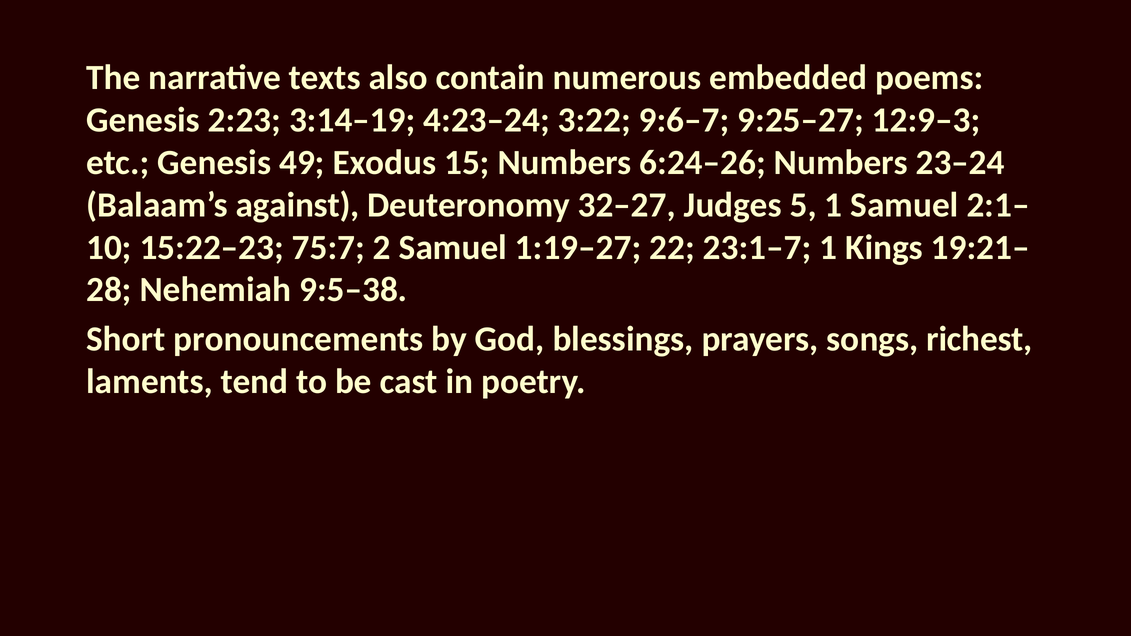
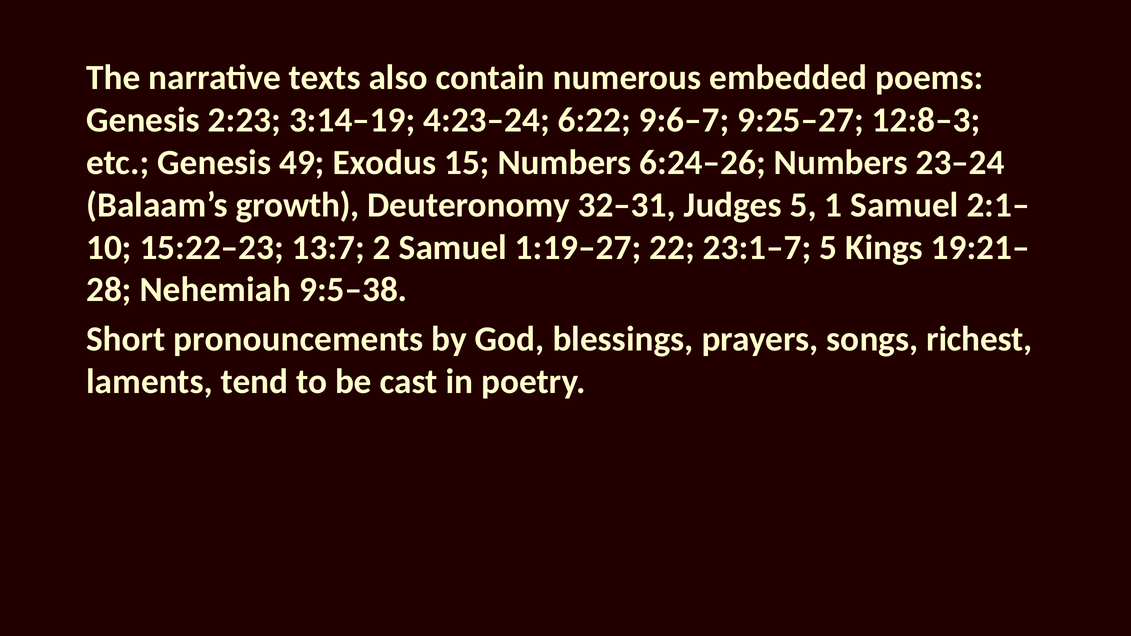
3:22: 3:22 -> 6:22 (594, 120)
12:9–3: 12:9–3 -> 12:8–3 (926, 120)
against: against -> growth (298, 205)
32–27: 32–27 -> 32–31 (627, 205)
75:7: 75:7 -> 13:7 (328, 247)
23:1–7 1: 1 -> 5 (828, 247)
